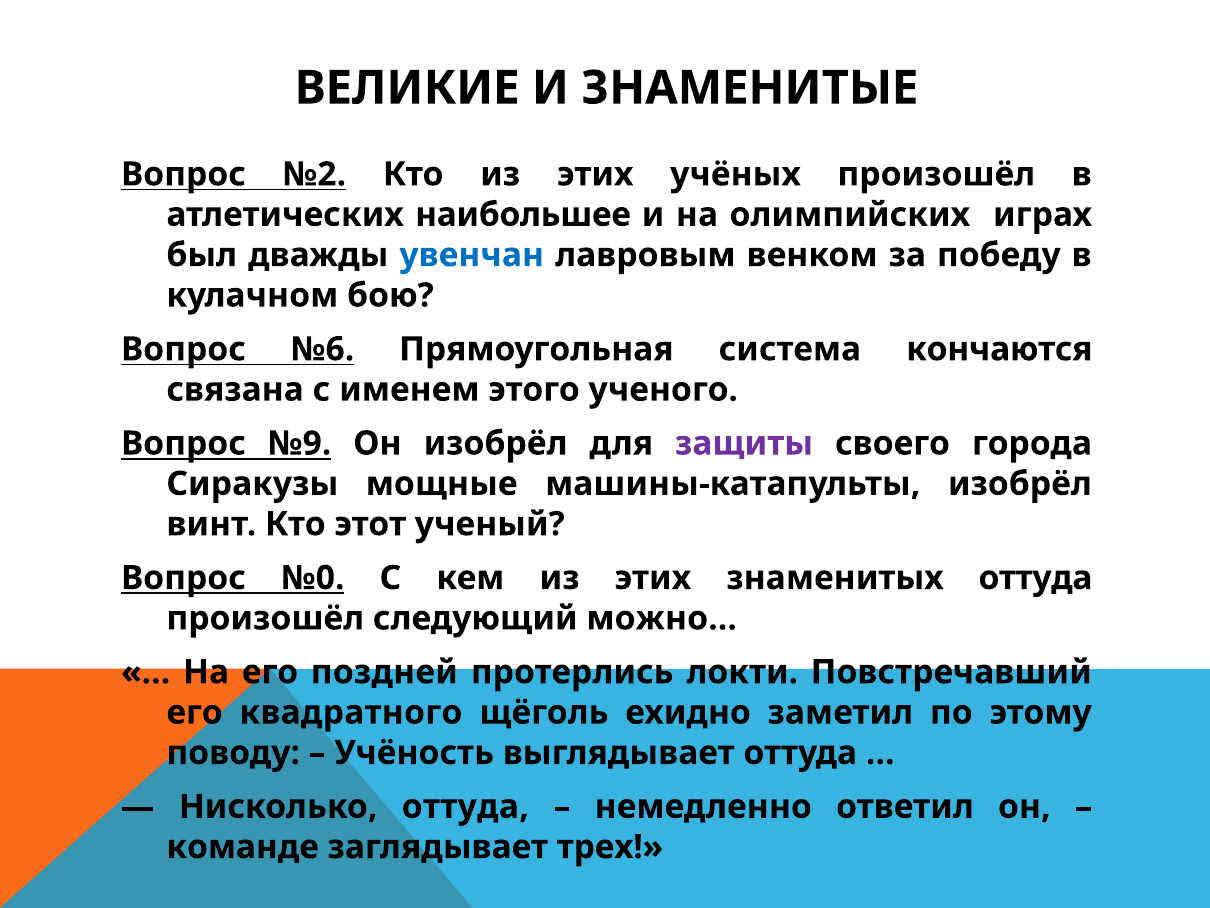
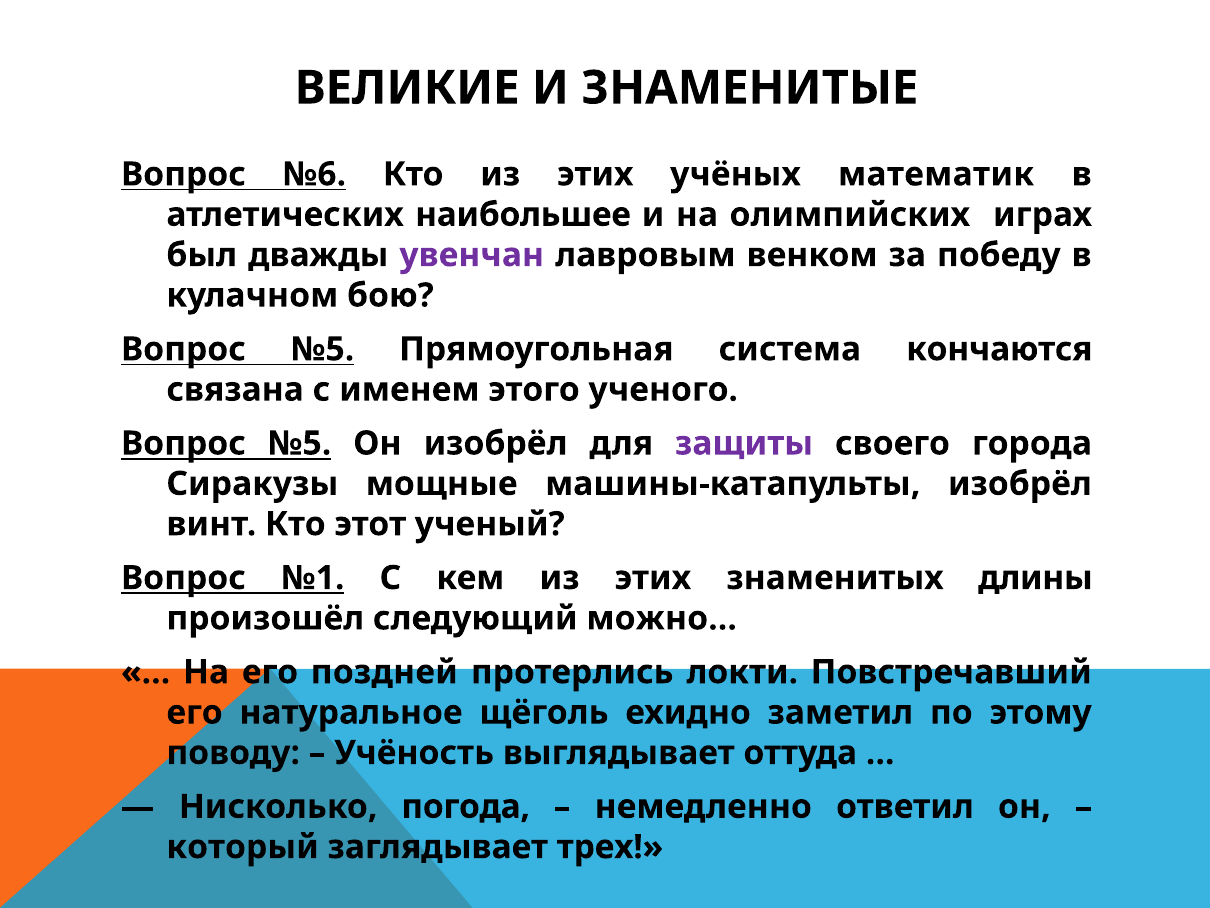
№2: №2 -> №6 (314, 174)
учёных произошёл: произошёл -> математик (936, 174)
увенчан colour: blue -> purple (472, 255)
№6: №6 -> №5 (323, 349)
№9: №9 -> №5 (300, 443)
№0: №0 -> №1 (313, 578)
знаменитых оттуда: оттуда -> длины (1035, 578)
квадратного: квадратного -> натуральное (351, 712)
Нисколько оттуда: оттуда -> погода (466, 806)
команде: команде -> который (243, 847)
